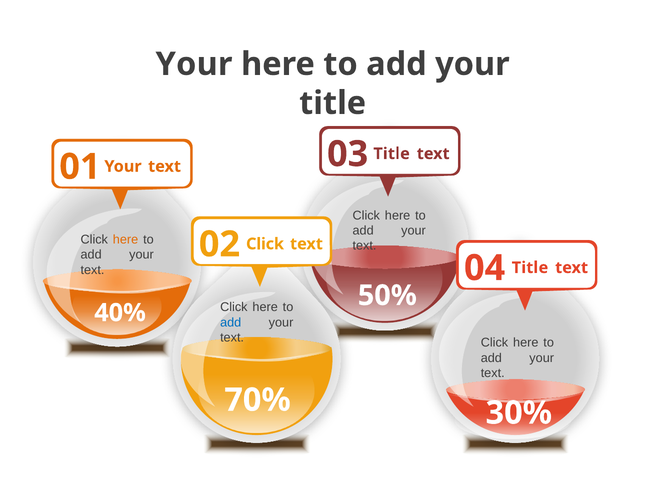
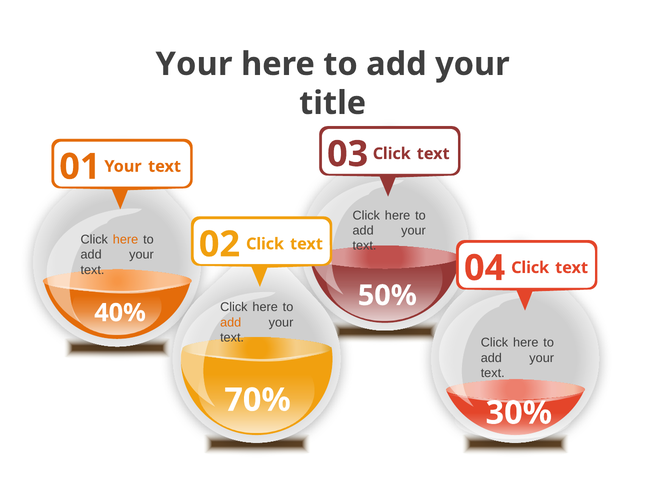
03 Title: Title -> Click (392, 154)
04 Title: Title -> Click (530, 267)
add colour: blue -> orange (231, 322)
